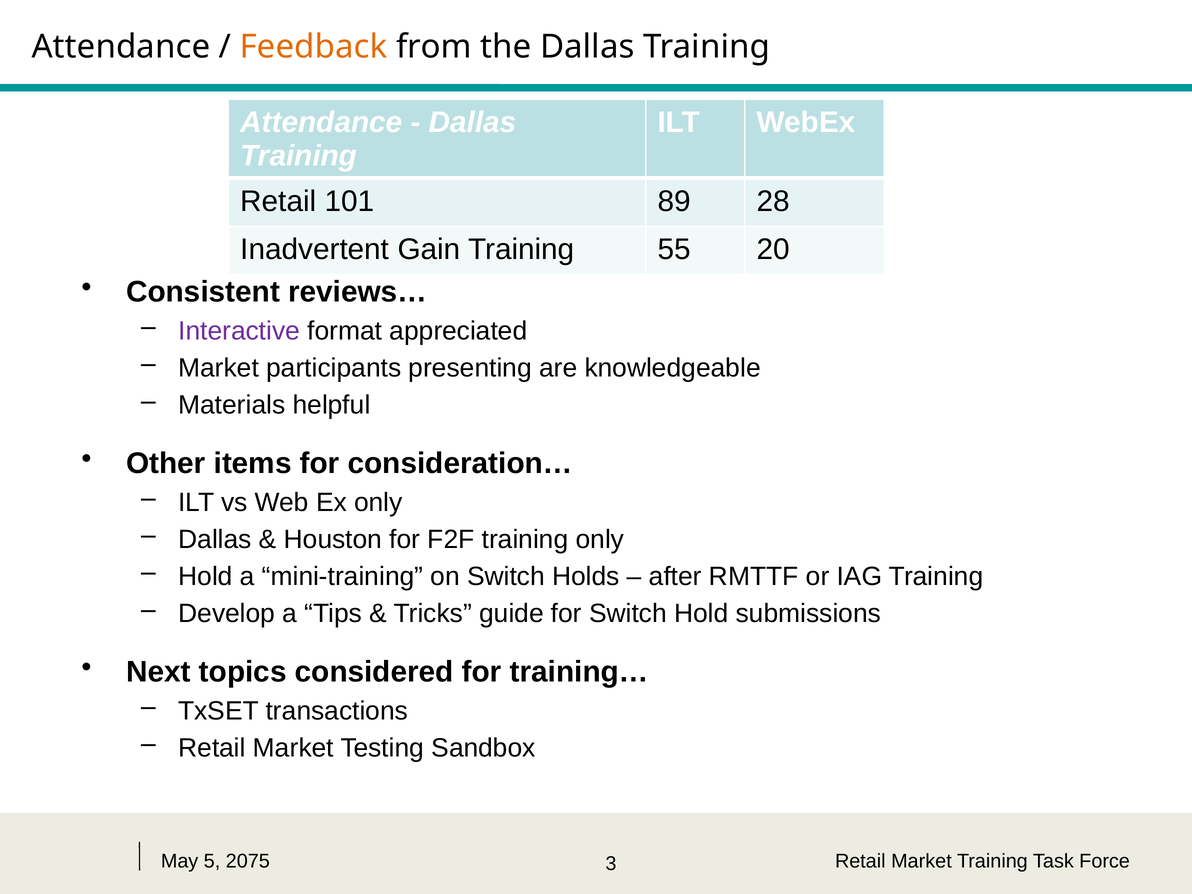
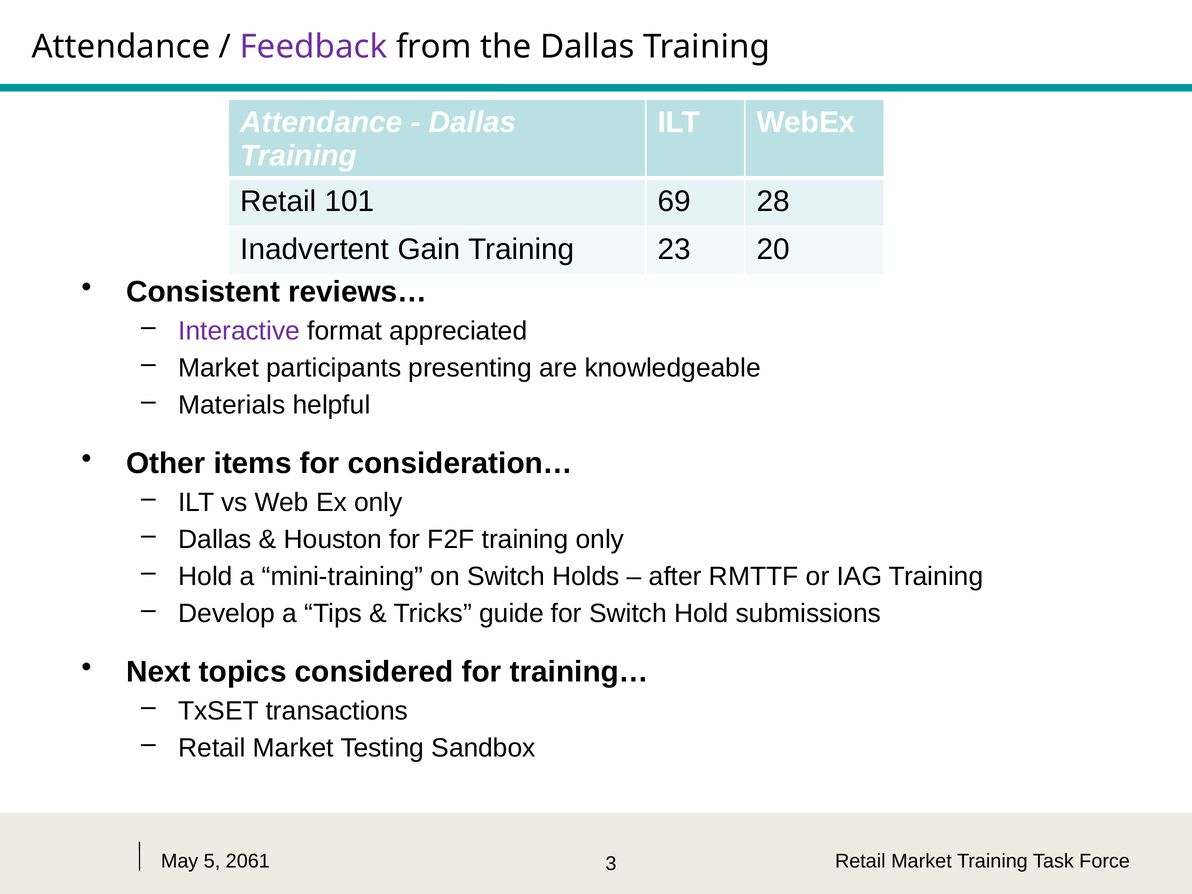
Feedback colour: orange -> purple (314, 47)
89: 89 -> 69 (674, 201)
55: 55 -> 23 (674, 250)
2075: 2075 -> 2061 (248, 861)
